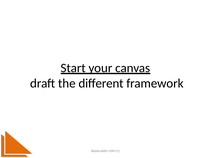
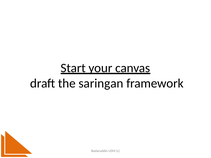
different: different -> saringan (101, 84)
